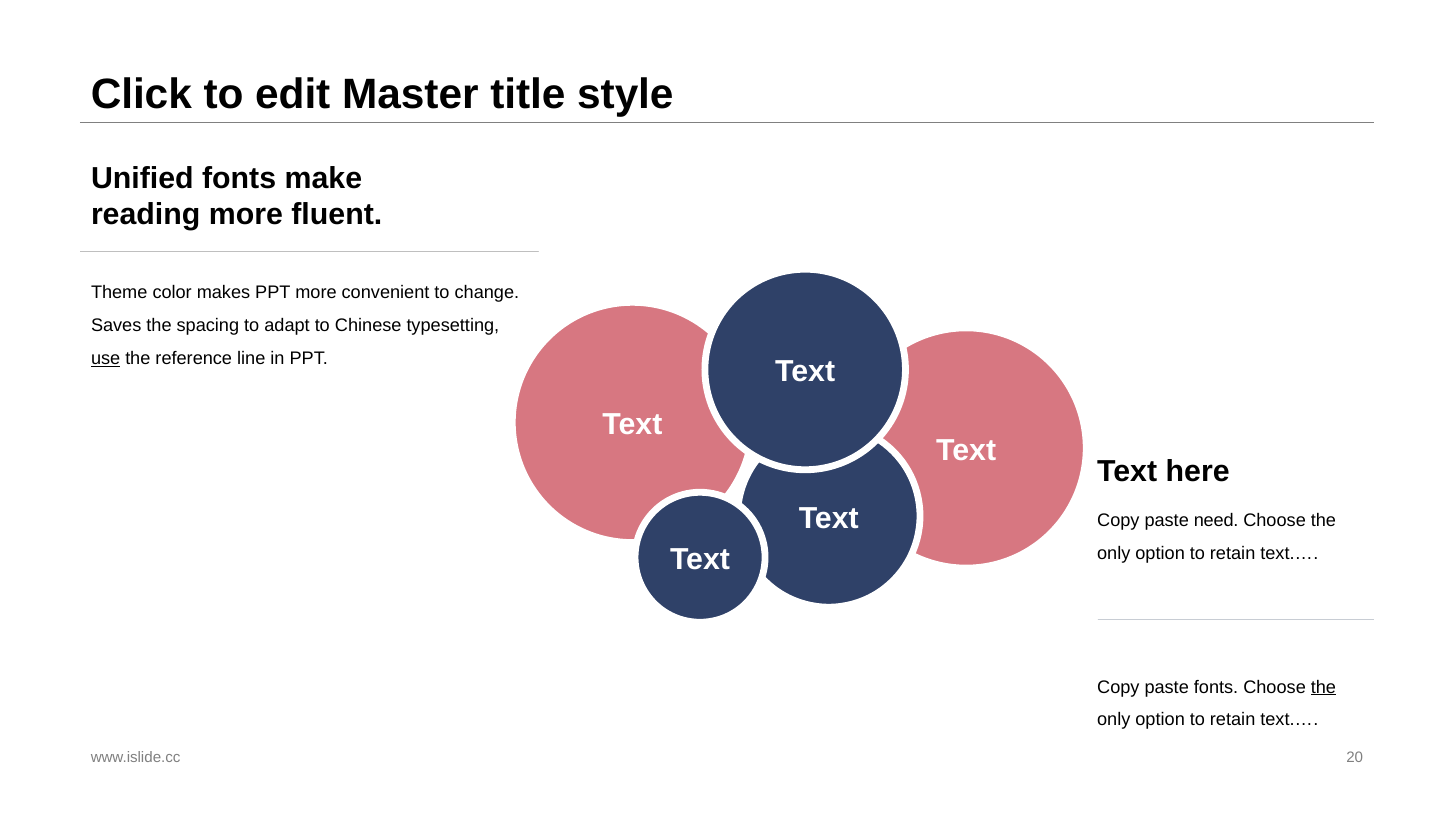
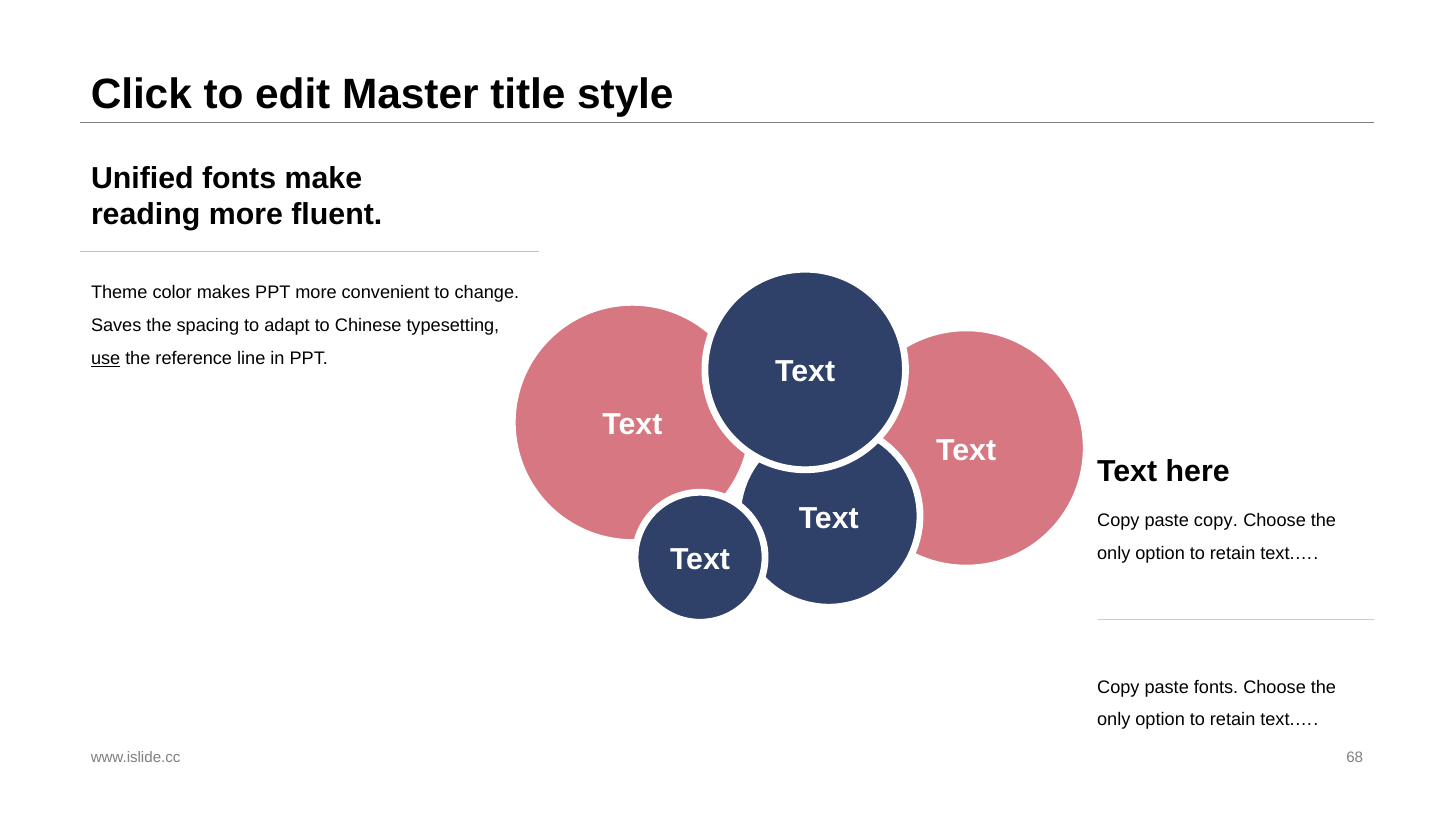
paste need: need -> copy (1216, 521)
the underline: present -> none (1323, 687)
20: 20 -> 68 (1355, 758)
